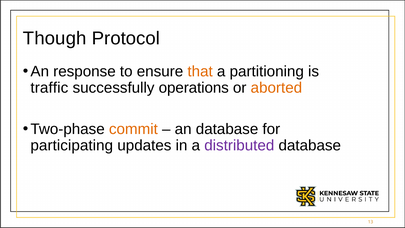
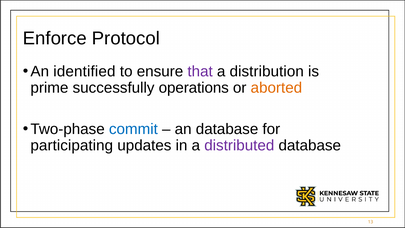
Though: Though -> Enforce (55, 38)
response: response -> identified (84, 71)
that colour: orange -> purple (200, 71)
partitioning: partitioning -> distribution (267, 71)
traffic: traffic -> prime (49, 88)
commit colour: orange -> blue (133, 129)
